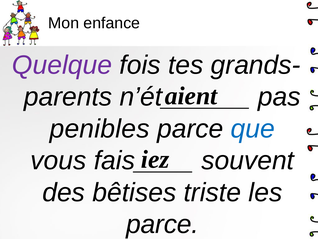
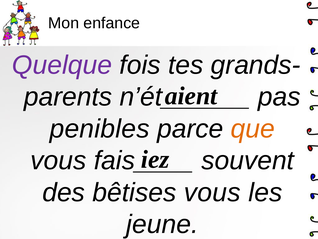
que colour: blue -> orange (253, 128)
bêtises triste: triste -> vous (212, 192)
parce: parce -> jeune (162, 224)
